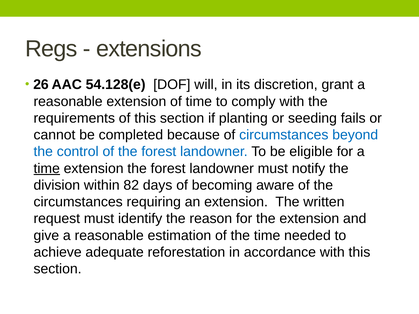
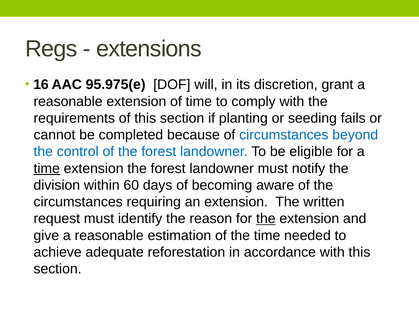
26: 26 -> 16 (41, 85)
54.128(e: 54.128(e -> 95.975(e (116, 85)
82: 82 -> 60 (131, 185)
the underline: none -> present (266, 219)
